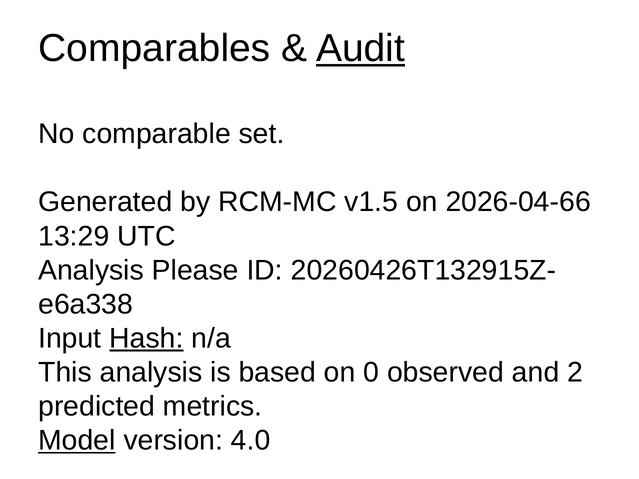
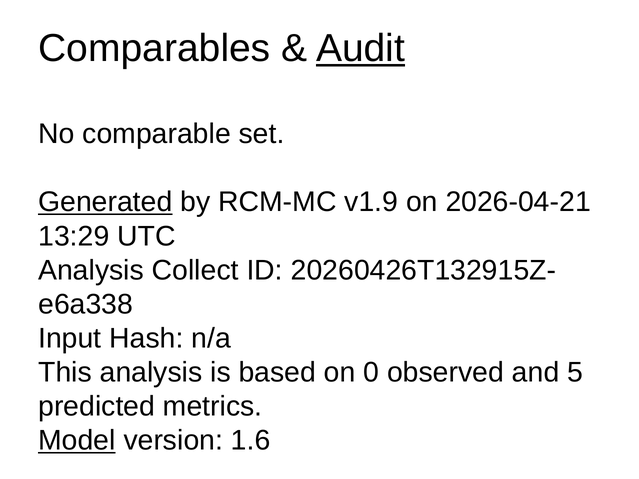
Generated underline: none -> present (105, 202)
v1.5: v1.5 -> v1.9 (371, 202)
2026-04-66: 2026-04-66 -> 2026-04-21 (518, 202)
Please: Please -> Collect (195, 270)
Hash underline: present -> none (146, 339)
2: 2 -> 5 (575, 373)
4.0: 4.0 -> 1.6 (251, 441)
